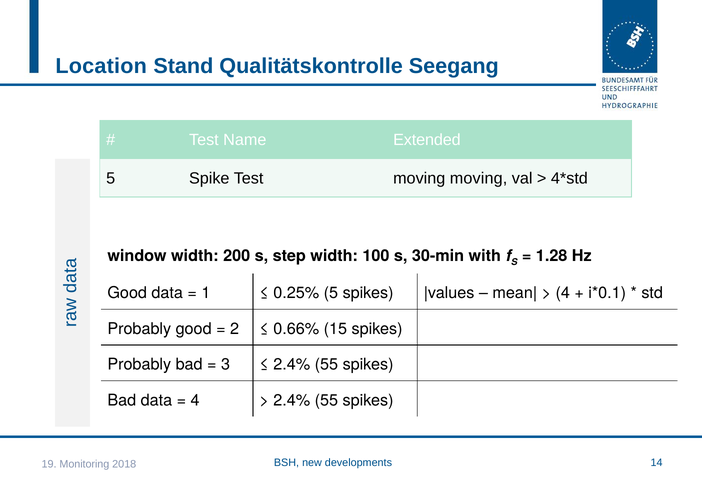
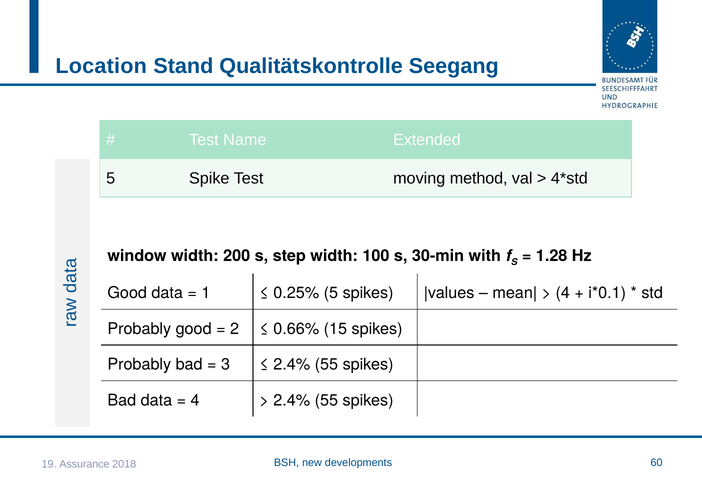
moving moving: moving -> method (479, 178)
Monitoring: Monitoring -> Assurance (84, 464)
14: 14 -> 60 (657, 463)
